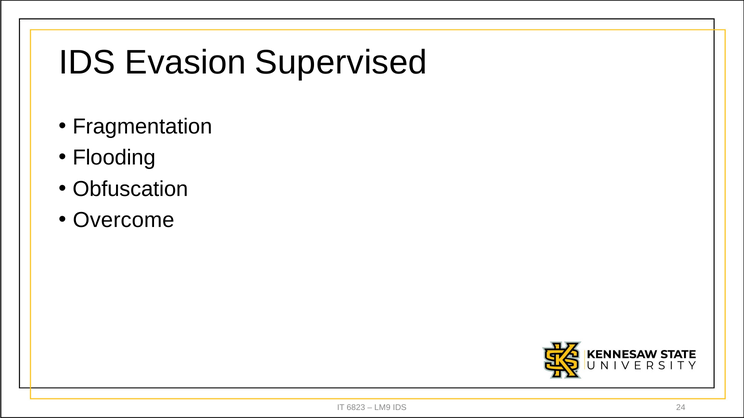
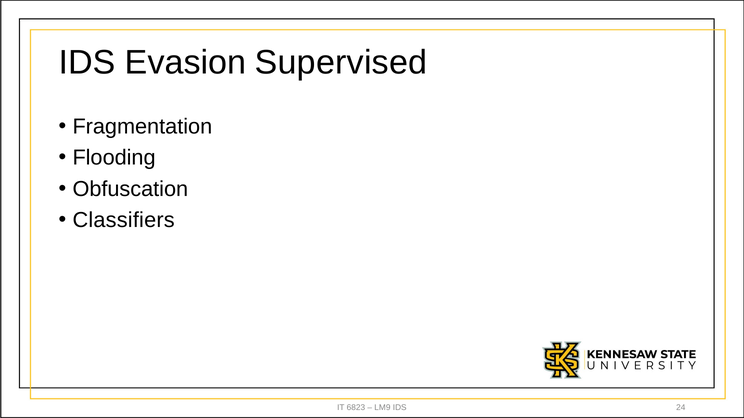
Overcome: Overcome -> Classifiers (124, 220)
